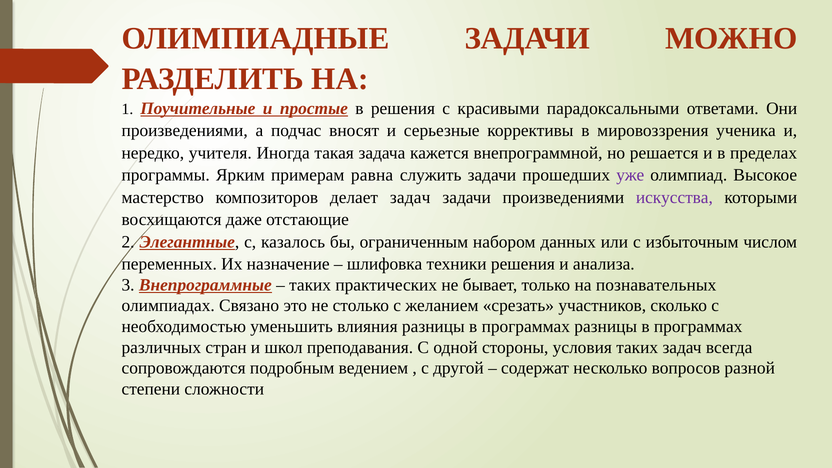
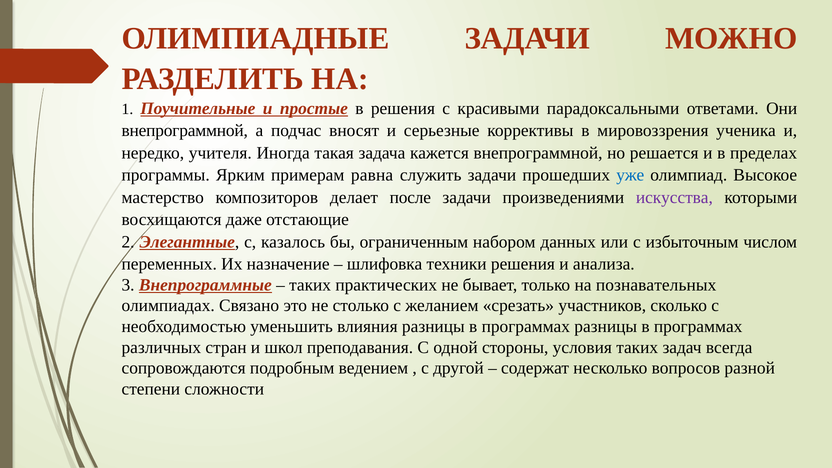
произведениями: произведениями -> внепрограммной (185, 131)
уже colour: purple -> blue (630, 175)
делает задач: задач -> после (410, 197)
